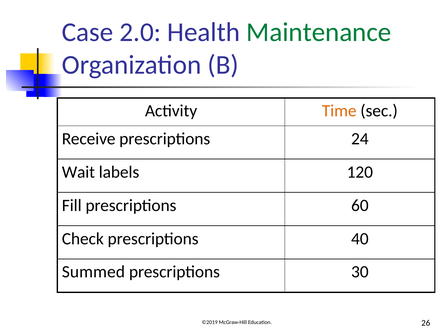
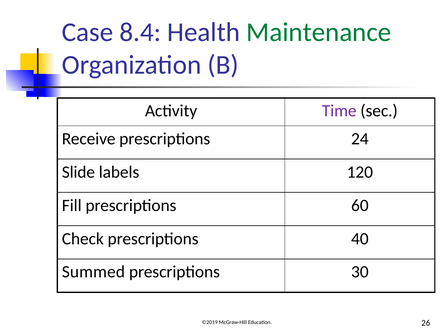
2.0: 2.0 -> 8.4 (140, 32)
Time colour: orange -> purple (339, 111)
Wait: Wait -> Slide (78, 172)
